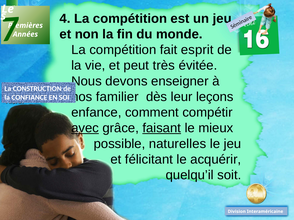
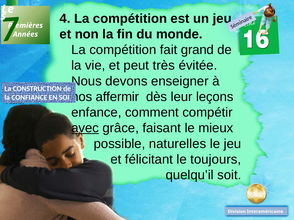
esprit: esprit -> grand (197, 50)
familier: familier -> affermir (117, 97)
faisant underline: present -> none (162, 128)
acquérir: acquérir -> toujours (216, 160)
